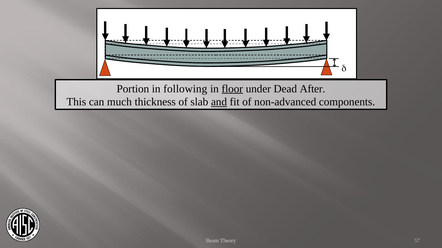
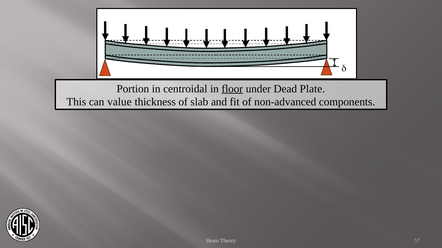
following: following -> centroidal (185, 89)
After: After -> Plate (312, 89)
much: much -> value (119, 102)
and underline: present -> none (219, 102)
